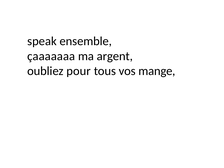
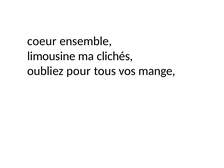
speak: speak -> coeur (42, 41)
çaaaaaaa: çaaaaaaa -> limousine (51, 56)
argent: argent -> clichés (115, 56)
